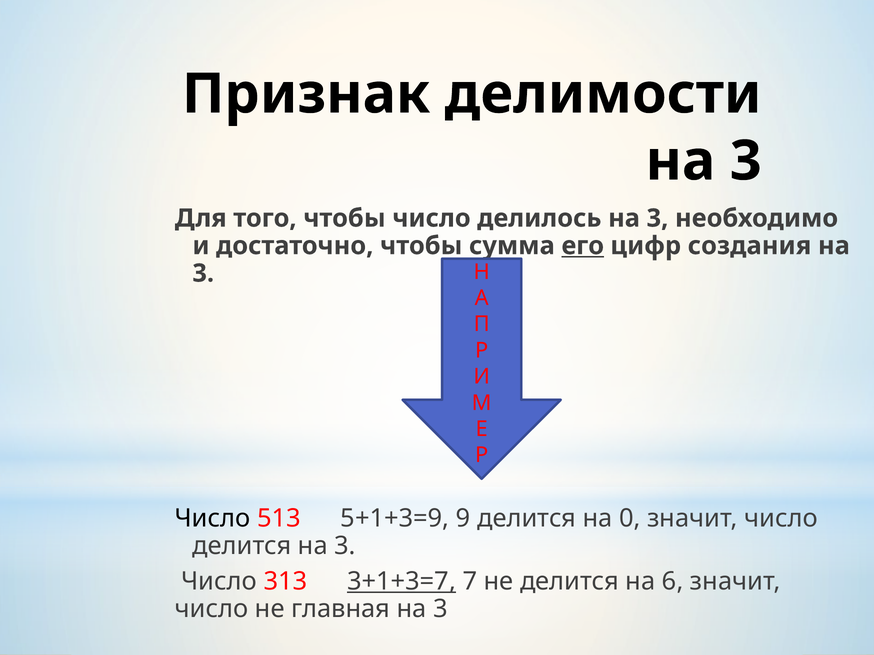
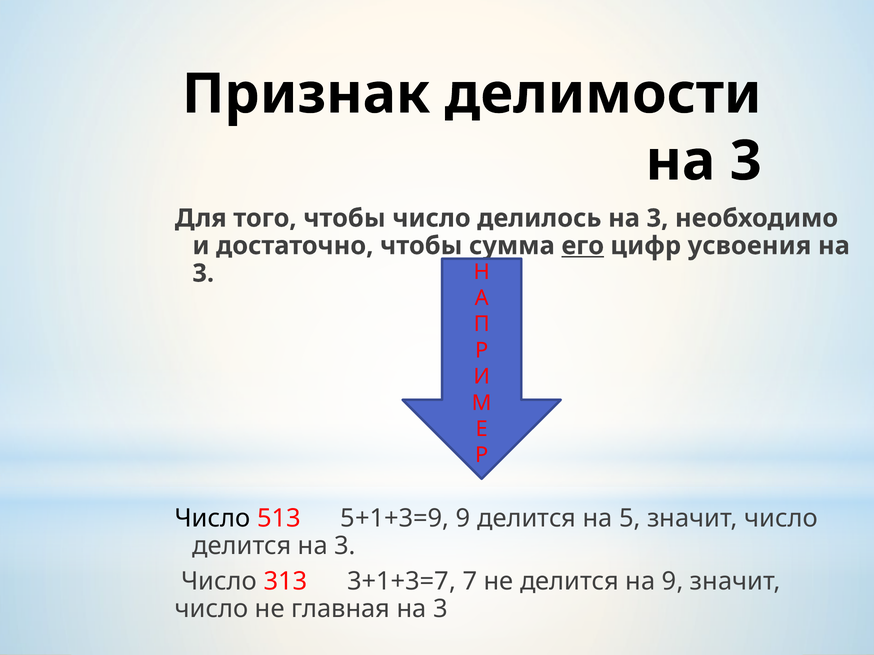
создания: создания -> усвоения (749, 246)
0: 0 -> 5 (630, 519)
3+1+3=7 underline: present -> none (401, 582)
на 6: 6 -> 9 (673, 582)
